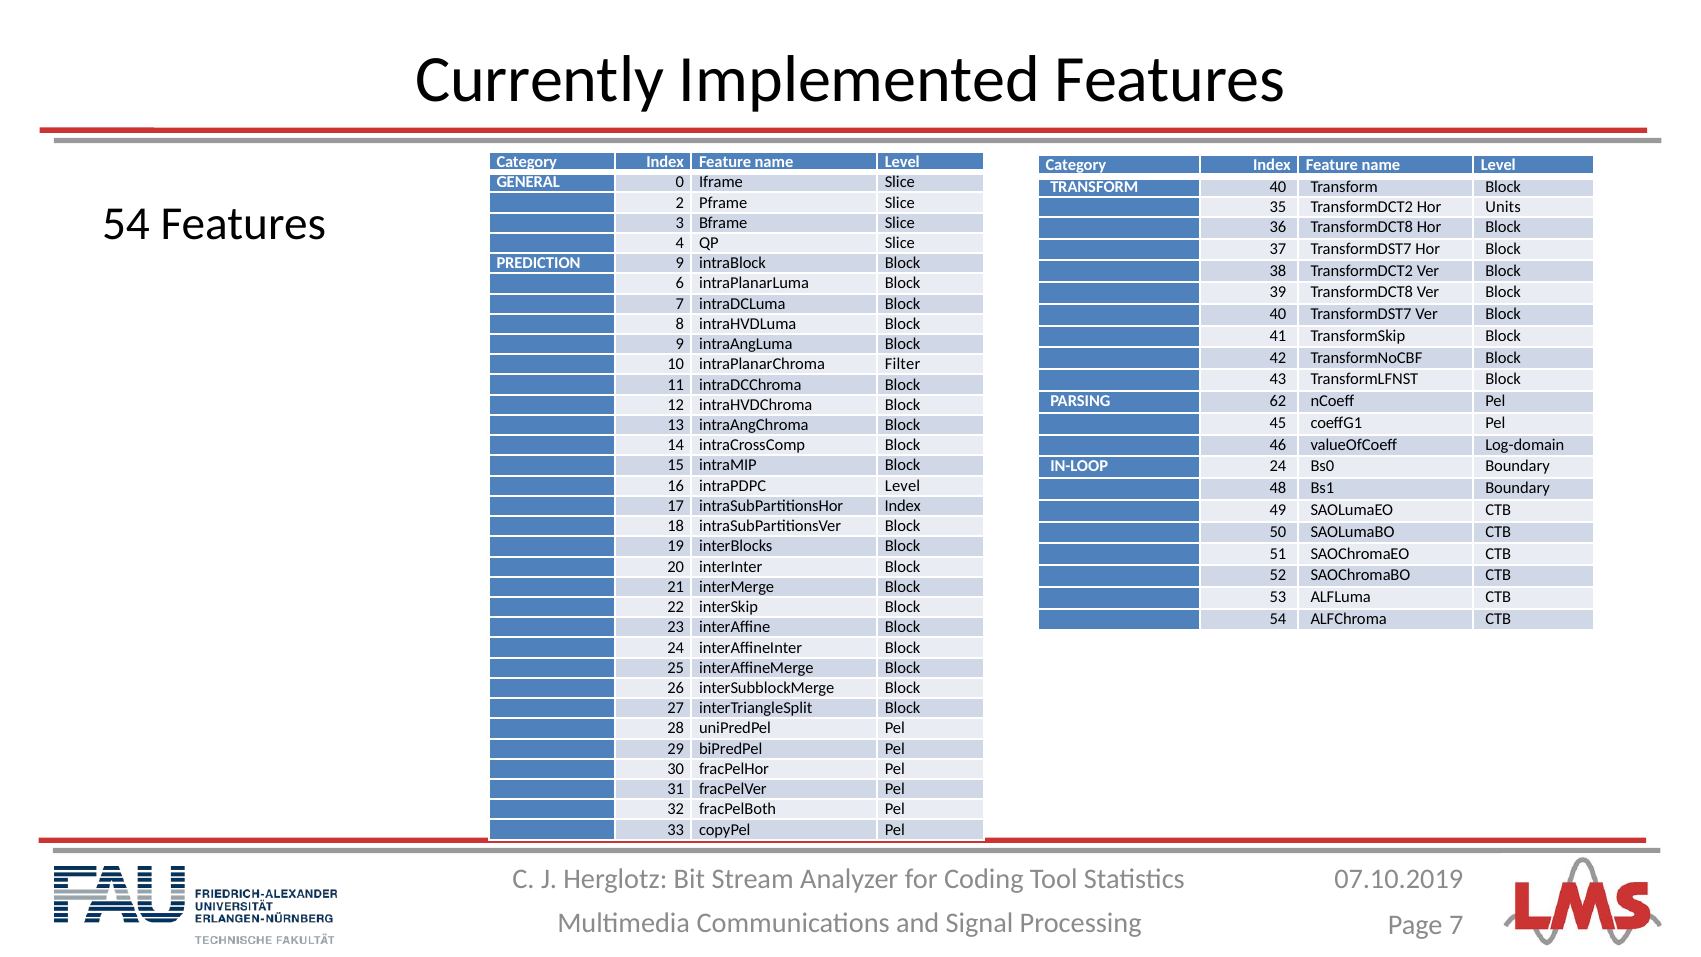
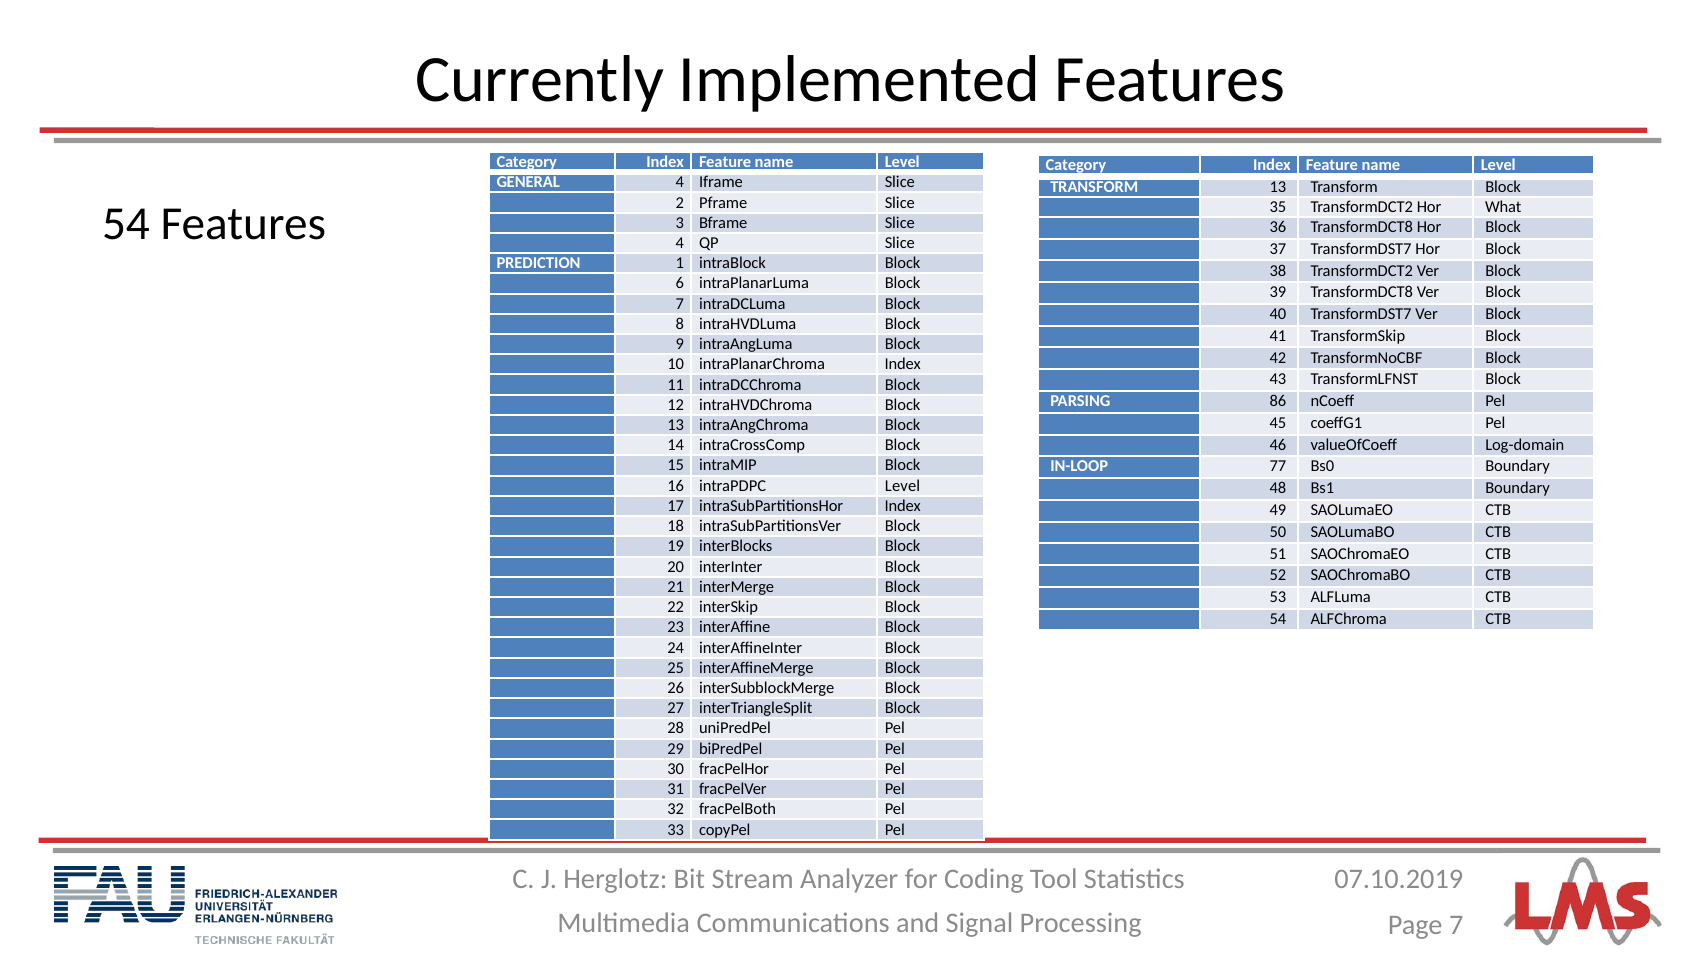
GENERAL 0: 0 -> 4 (680, 182)
TRANSFORM 40: 40 -> 13 (1278, 187)
Units: Units -> What (1503, 207)
PREDICTION 9: 9 -> 1 (680, 263)
intraPlanarChroma Filter: Filter -> Index (903, 364)
62: 62 -> 86 (1278, 401)
IN-LOOP 24: 24 -> 77 (1278, 466)
